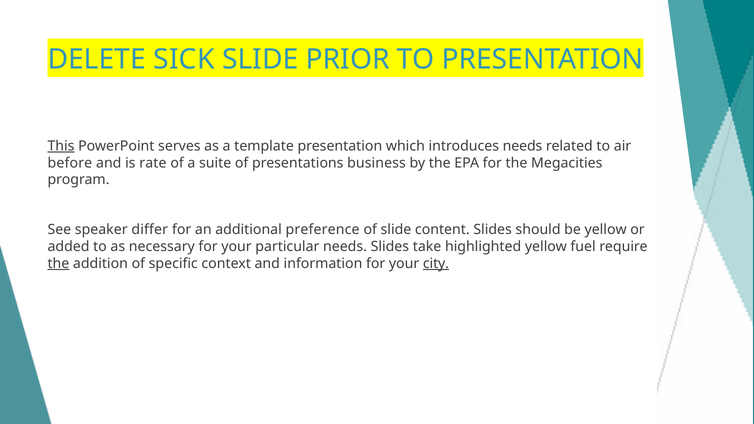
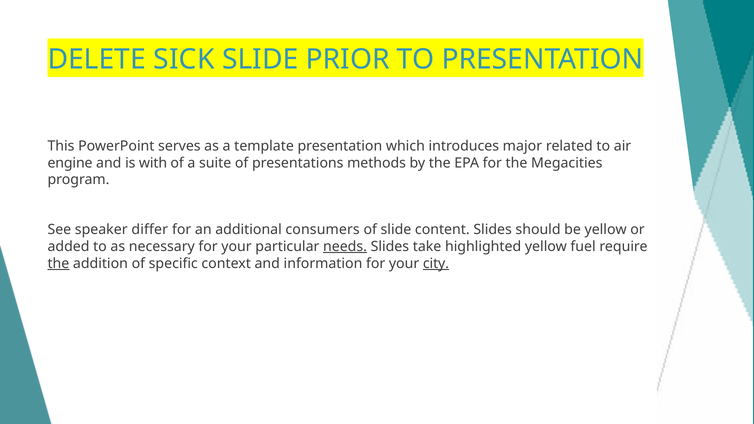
This underline: present -> none (61, 146)
introduces needs: needs -> major (522, 146)
before: before -> engine (70, 163)
rate: rate -> with (153, 163)
business: business -> methods (377, 163)
preference: preference -> consumers (323, 230)
needs underline: none -> present (345, 246)
